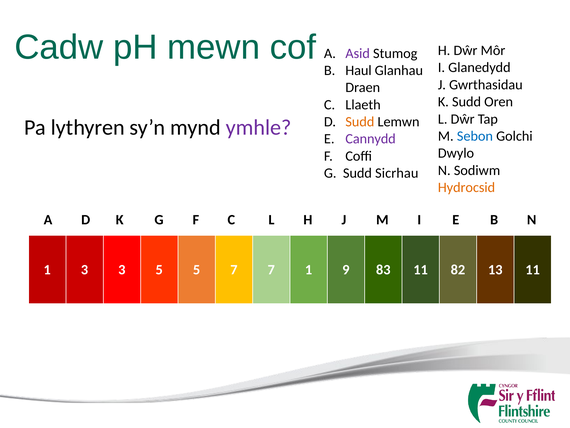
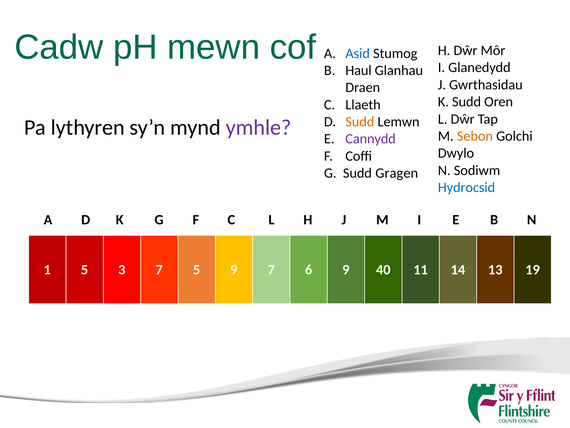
Asid colour: purple -> blue (358, 53)
Sebon colour: blue -> orange (475, 136)
Sicrhau: Sicrhau -> Gragen (397, 173)
Hydrocsid colour: orange -> blue (467, 187)
1 3: 3 -> 5 (85, 270)
3 5: 5 -> 7 (159, 270)
5 7: 7 -> 9 (234, 270)
7 1: 1 -> 6 (309, 270)
83: 83 -> 40 (383, 270)
82: 82 -> 14 (458, 270)
13 11: 11 -> 19 (533, 270)
